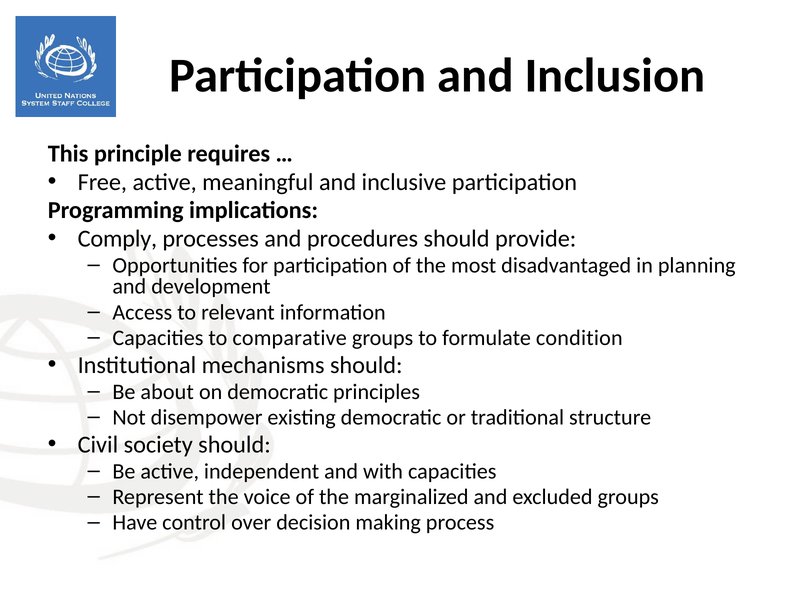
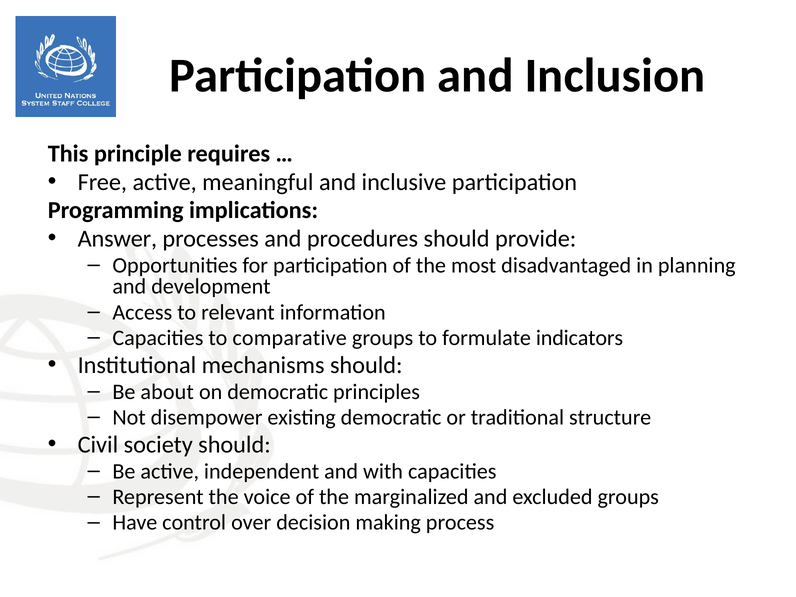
Comply: Comply -> Answer (117, 239)
condition: condition -> indicators (580, 338)
